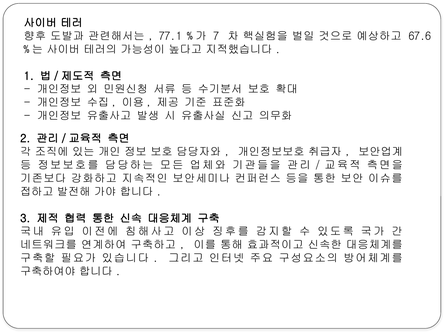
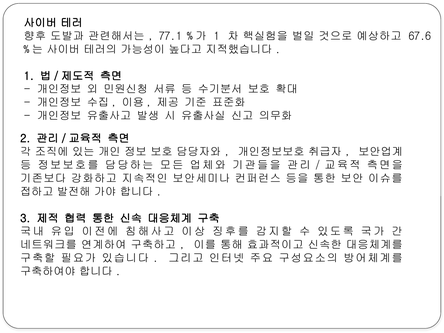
7: 7 -> 1 (216, 36)
